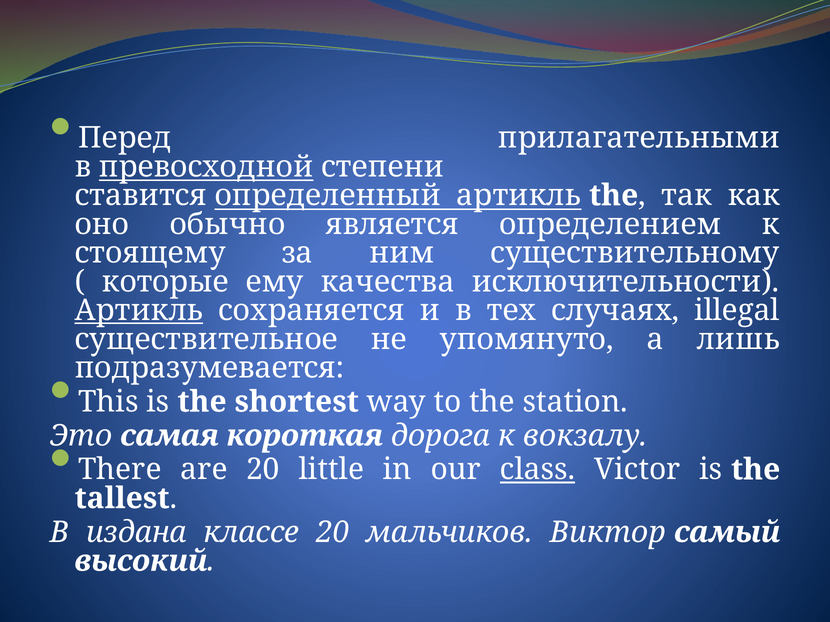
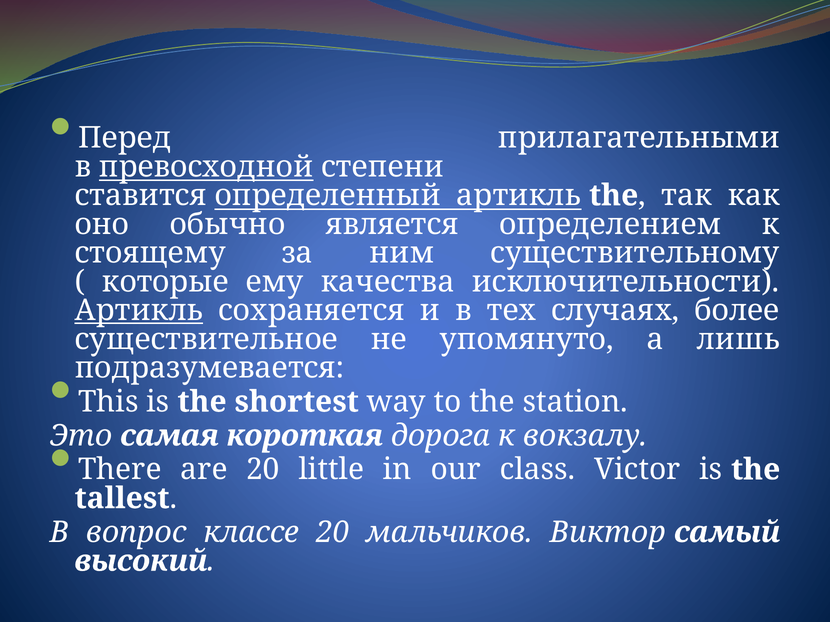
illegal: illegal -> более (737, 311)
class underline: present -> none (538, 470)
издана: издана -> вопрос (136, 533)
